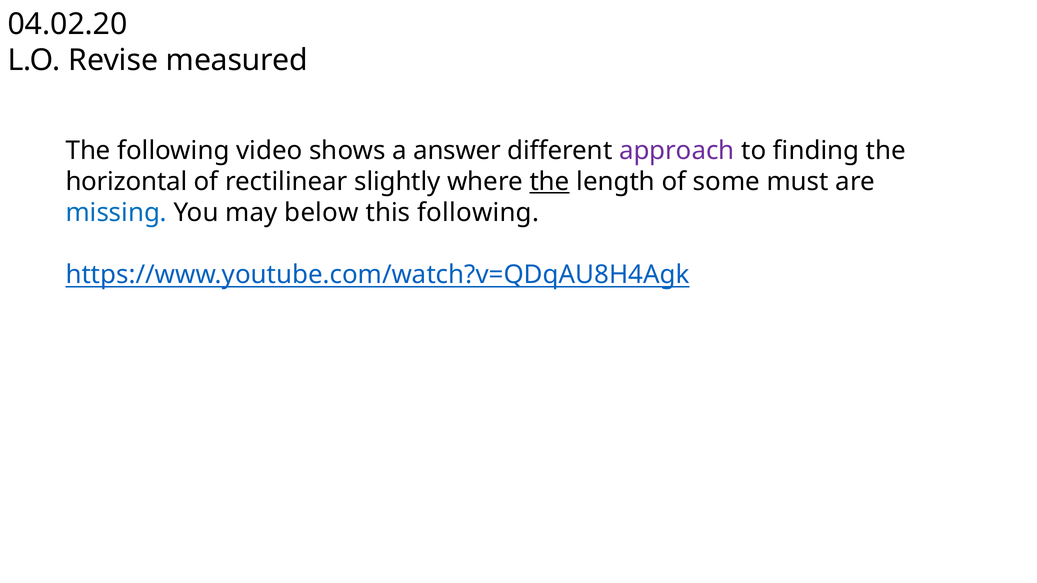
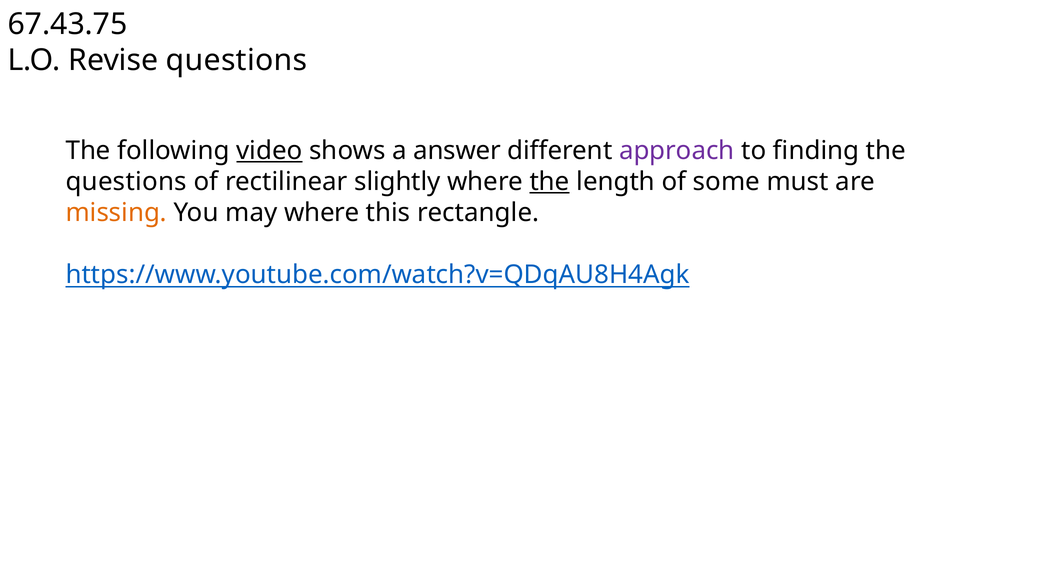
04.02.20: 04.02.20 -> 67.43.75 (68, 24)
Revise measured: measured -> questions (237, 60)
video underline: none -> present (269, 151)
horizontal: horizontal -> questions (126, 182)
missing colour: blue -> orange (116, 213)
may below: below -> where (322, 213)
this following: following -> rectangle (478, 213)
